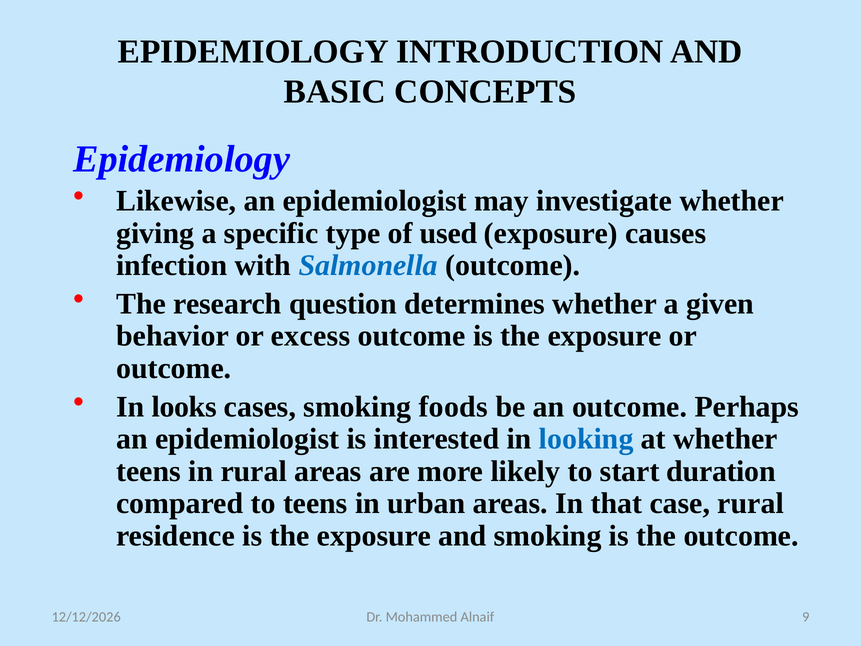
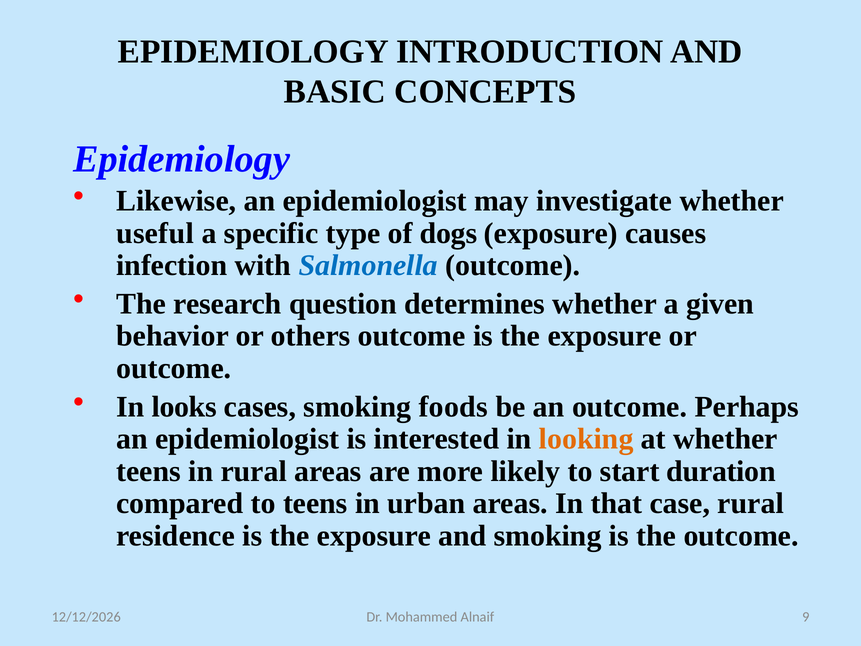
giving: giving -> useful (155, 233)
used: used -> dogs (449, 233)
excess: excess -> others (311, 336)
looking colour: blue -> orange (586, 439)
